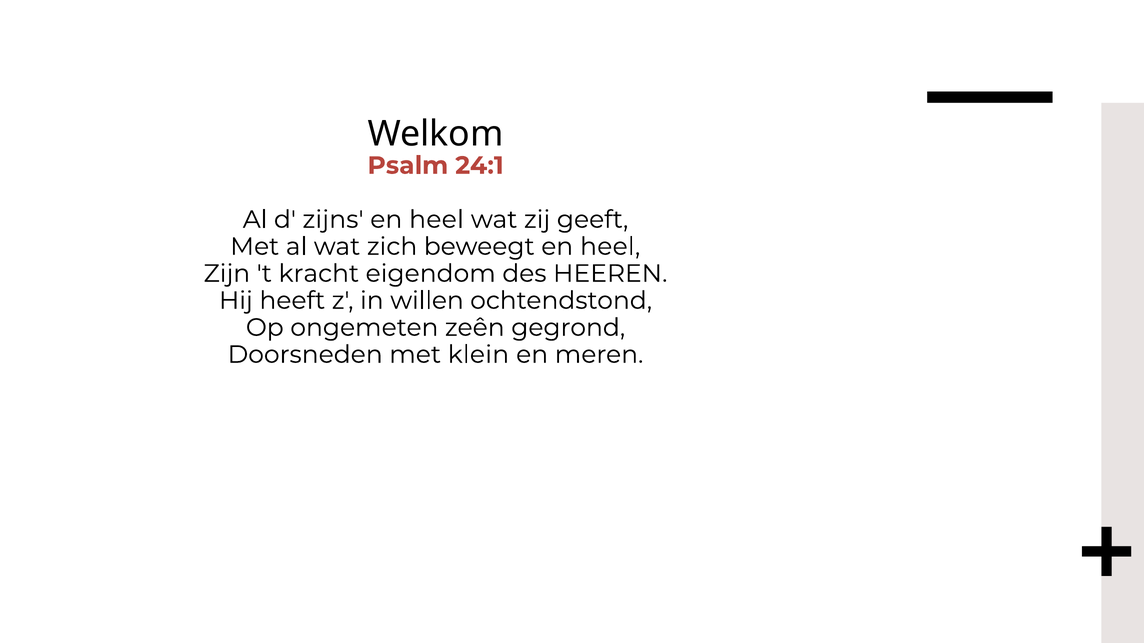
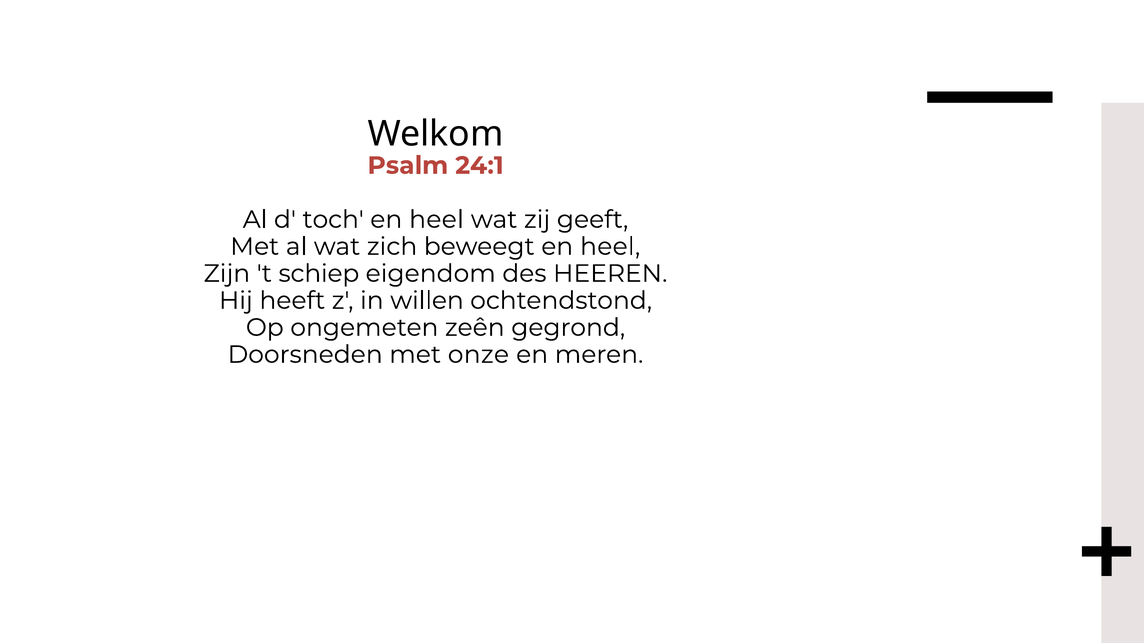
zijns: zijns -> toch (333, 220)
kracht: kracht -> schiep (319, 274)
klein: klein -> onze (478, 355)
